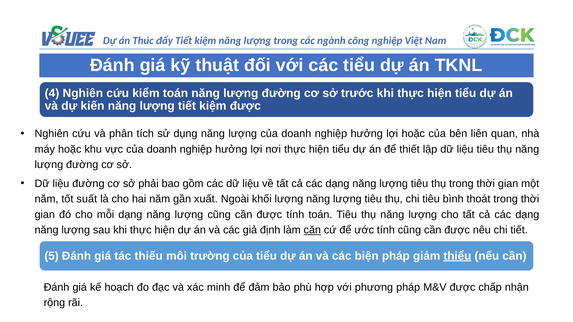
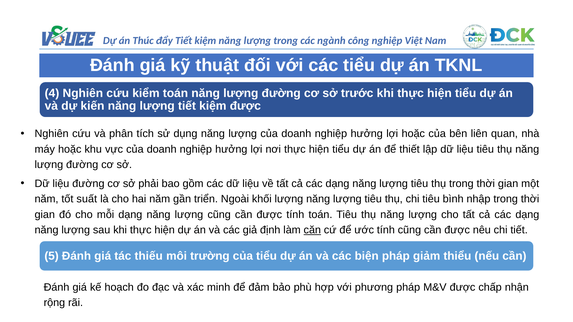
xuất: xuất -> triển (206, 199)
thoát: thoát -> nhập (478, 199)
thiểu underline: present -> none (457, 256)
